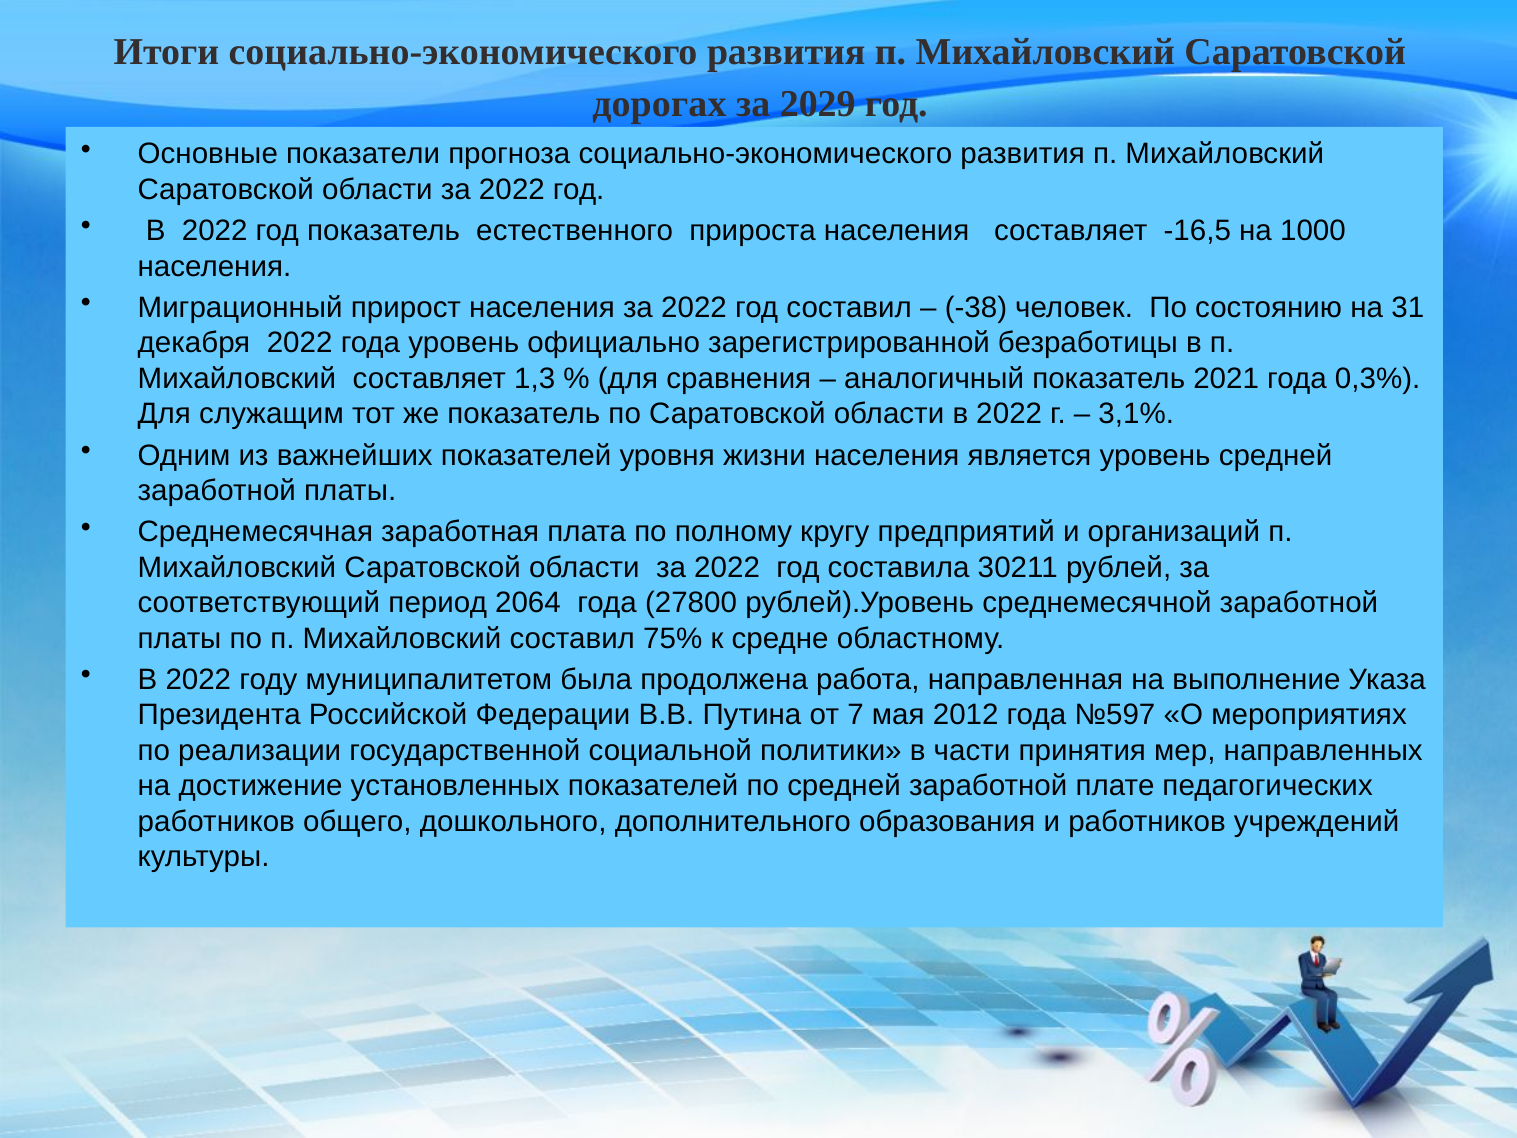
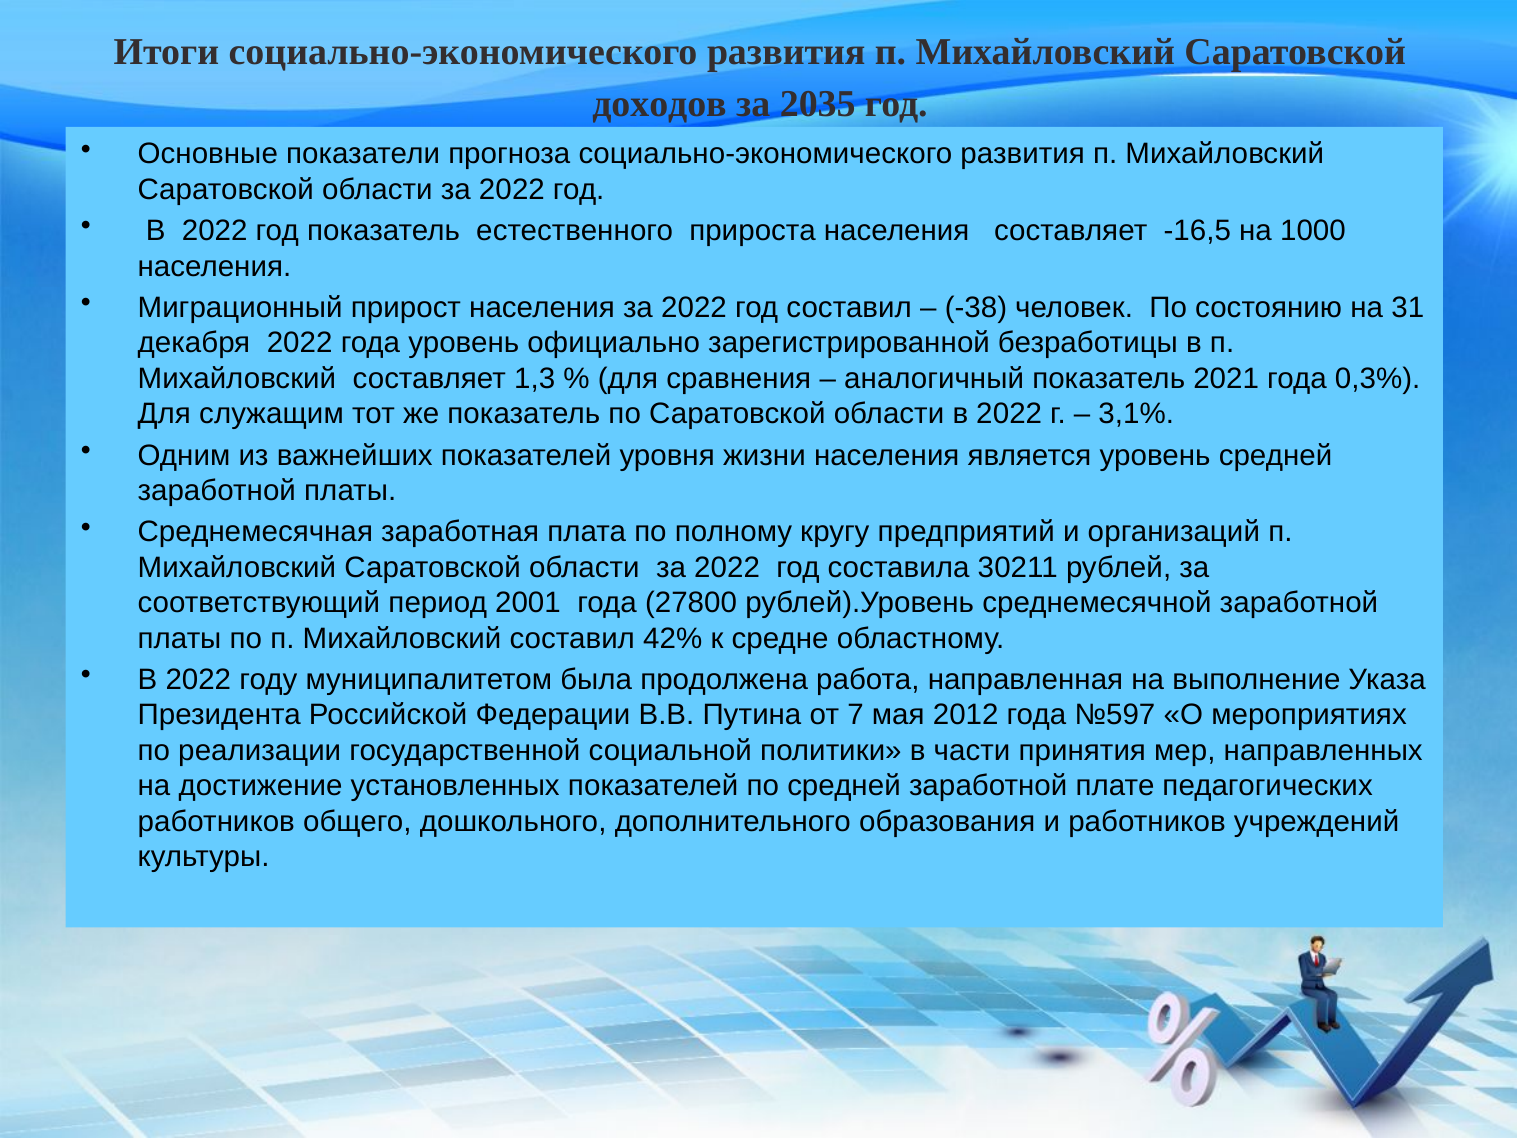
дорогах: дорогах -> доходов (660, 104)
2029: 2029 -> 2035 (818, 104)
2064: 2064 -> 2001 (528, 603)
75%: 75% -> 42% (673, 638)
